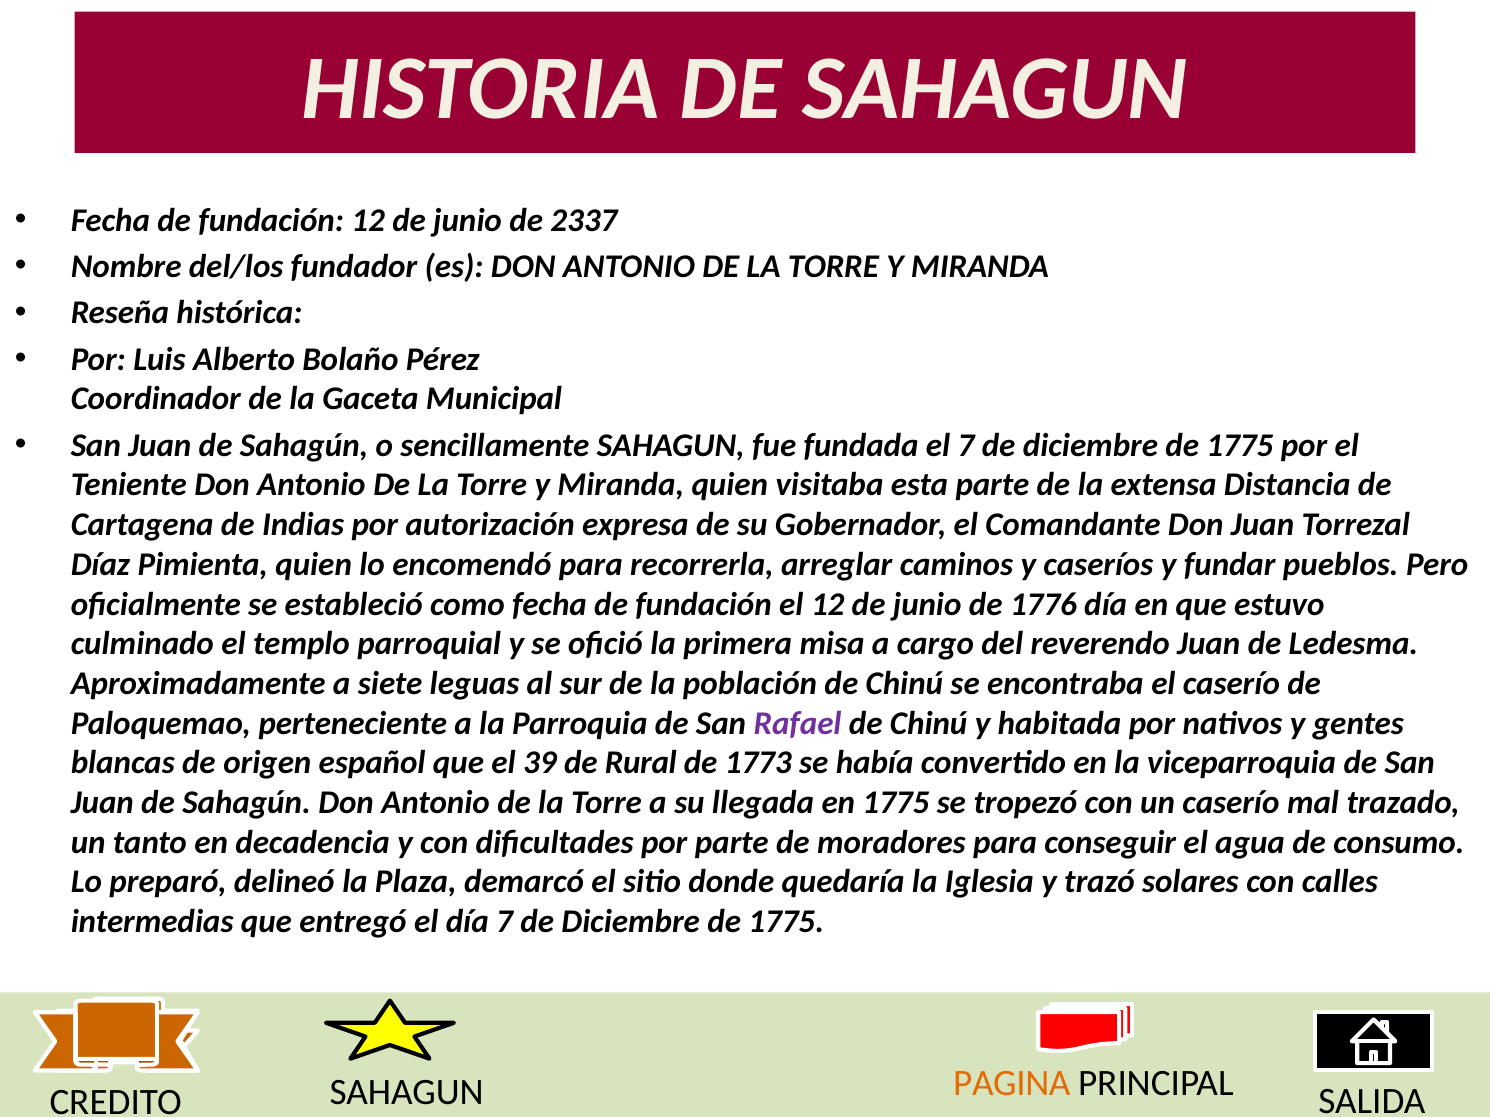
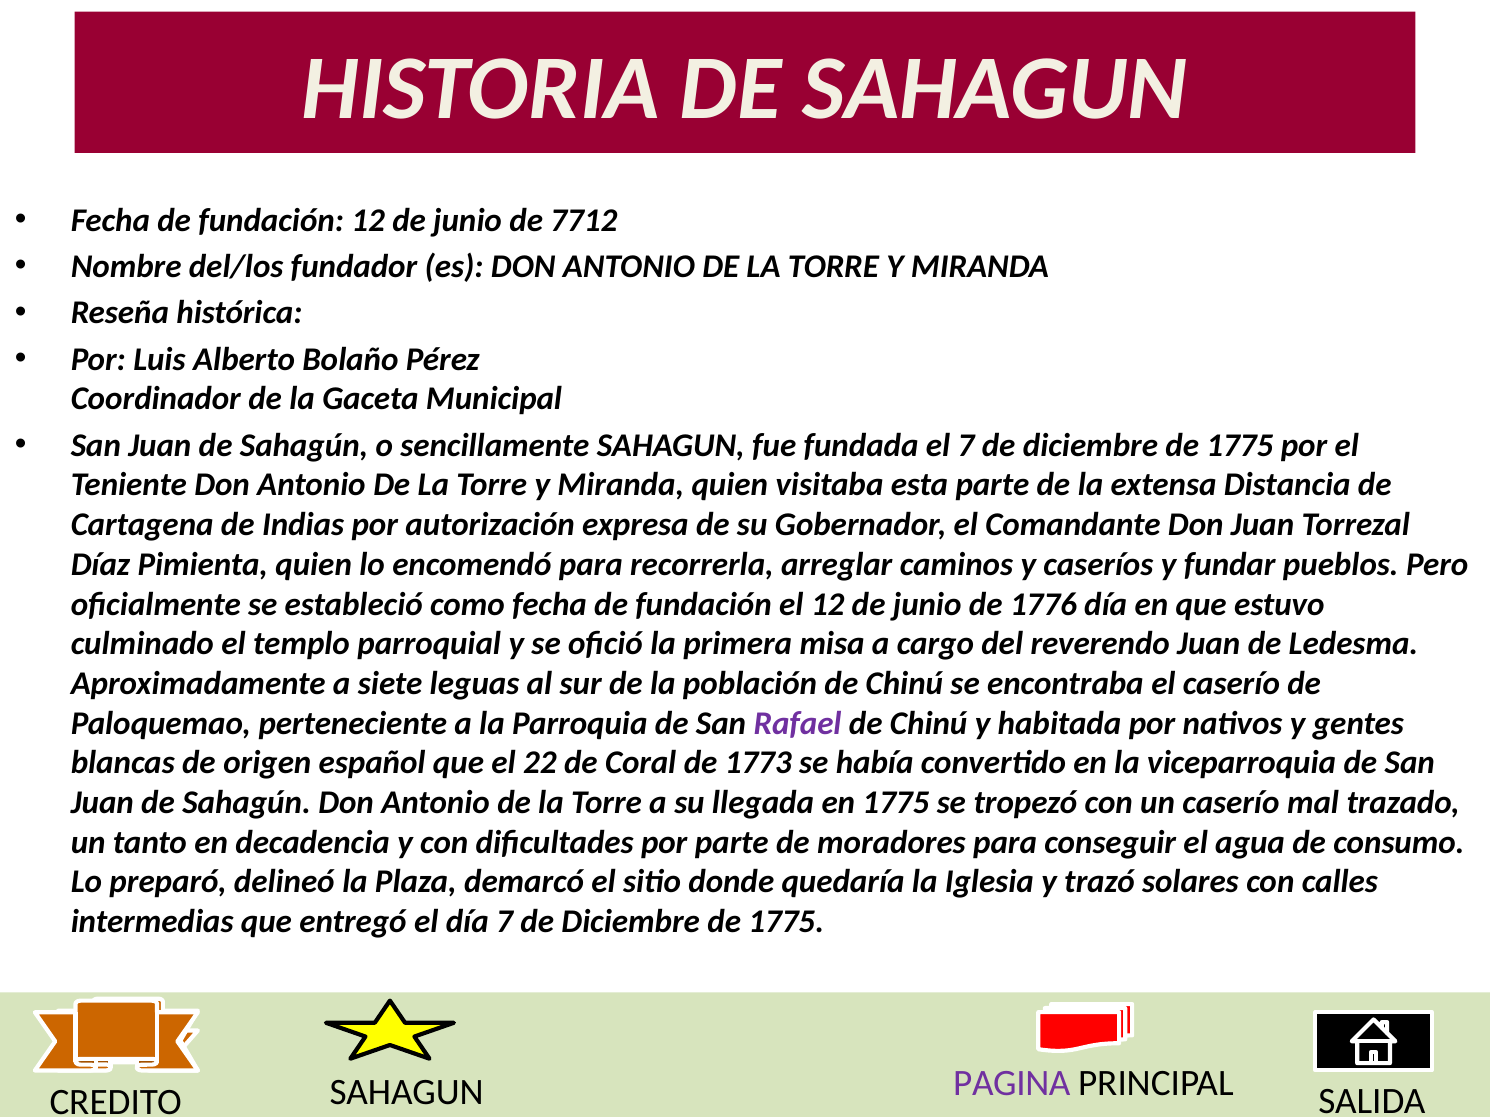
2337: 2337 -> 7712 (584, 221)
39: 39 -> 22 (540, 763)
Rural: Rural -> Coral (641, 763)
PAGINA colour: orange -> purple (1012, 1084)
